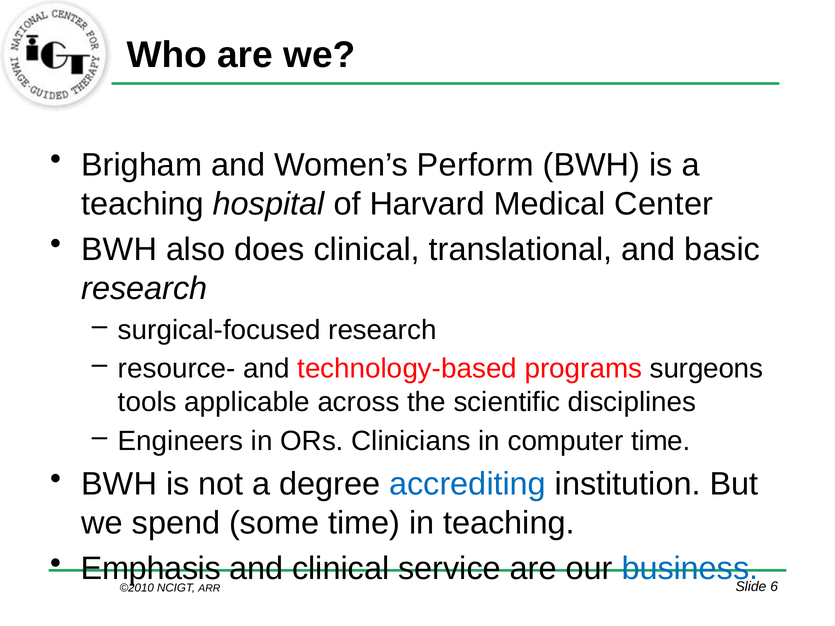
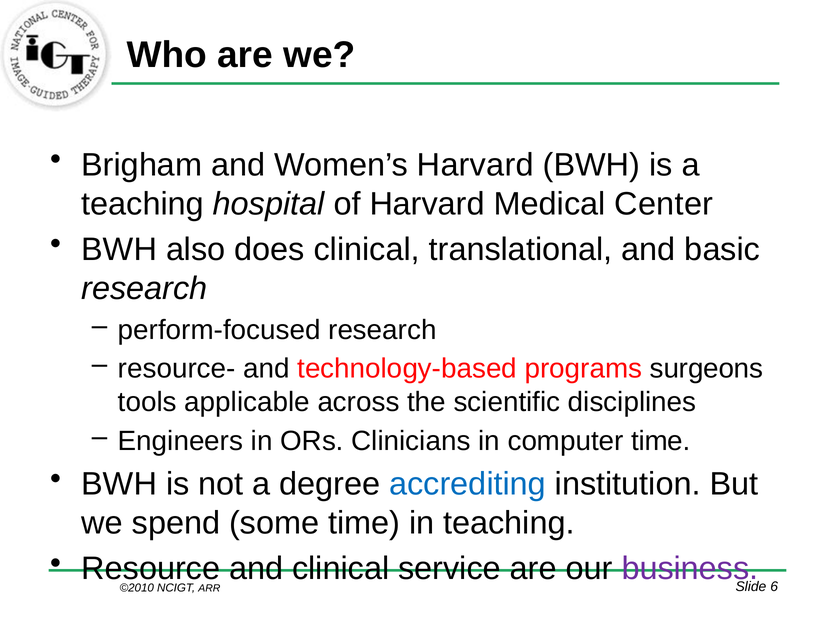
Women’s Perform: Perform -> Harvard (475, 165)
surgical-focused: surgical-focused -> perform-focused (219, 330)
Emphasis: Emphasis -> Resource (151, 569)
business colour: blue -> purple (690, 569)
